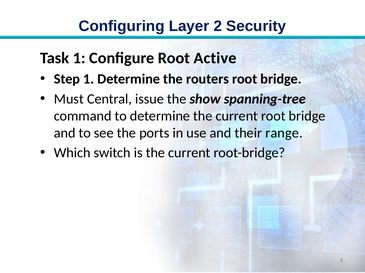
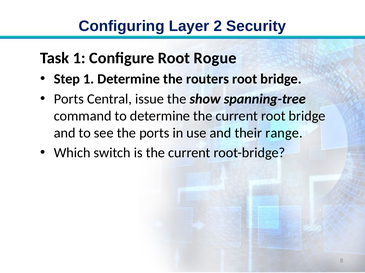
Active: Active -> Rogue (215, 58)
Must: Must -> Ports (69, 99)
